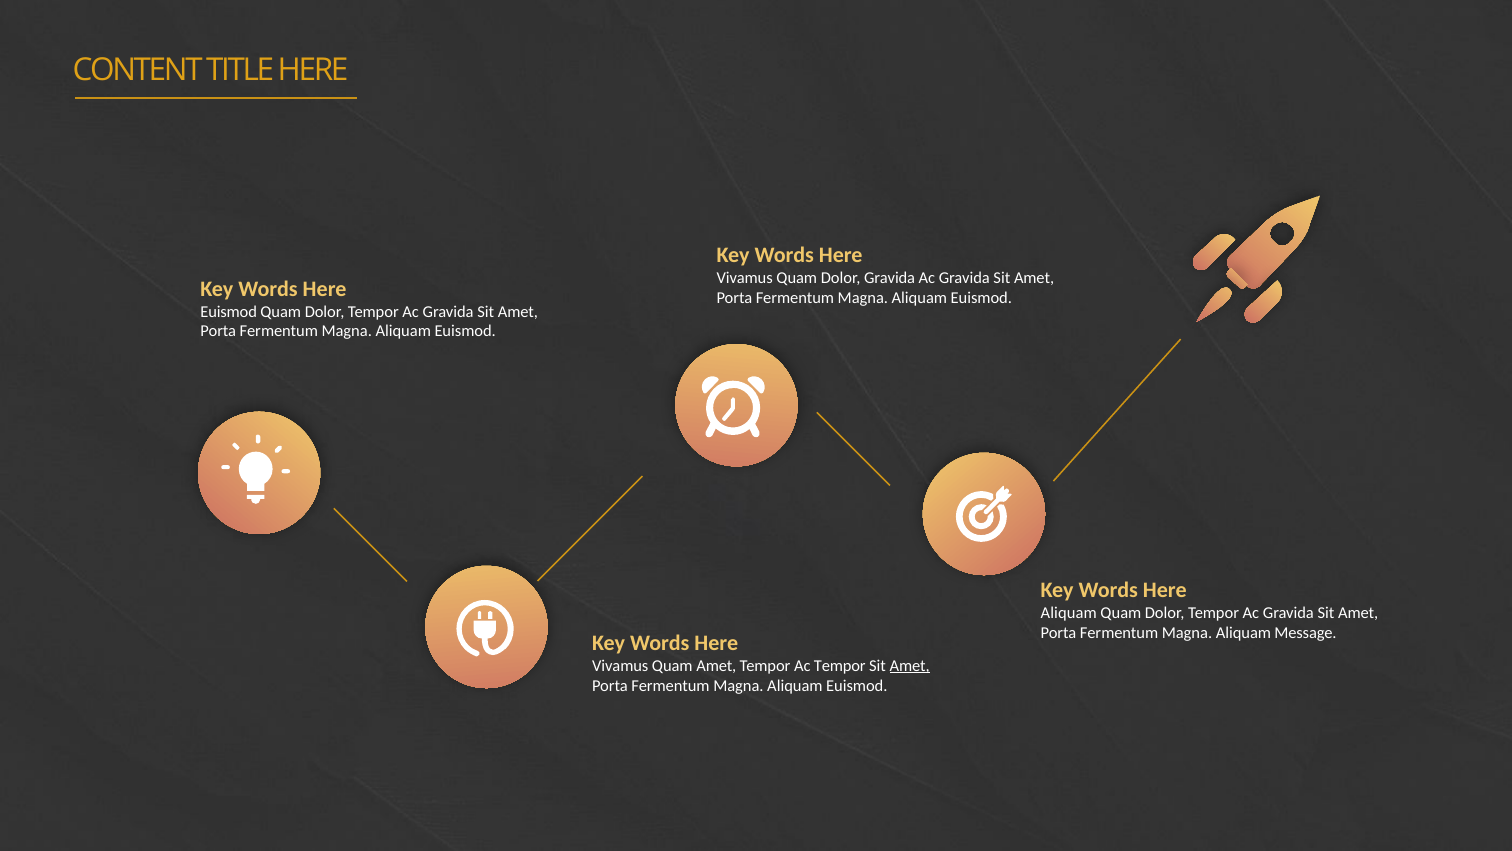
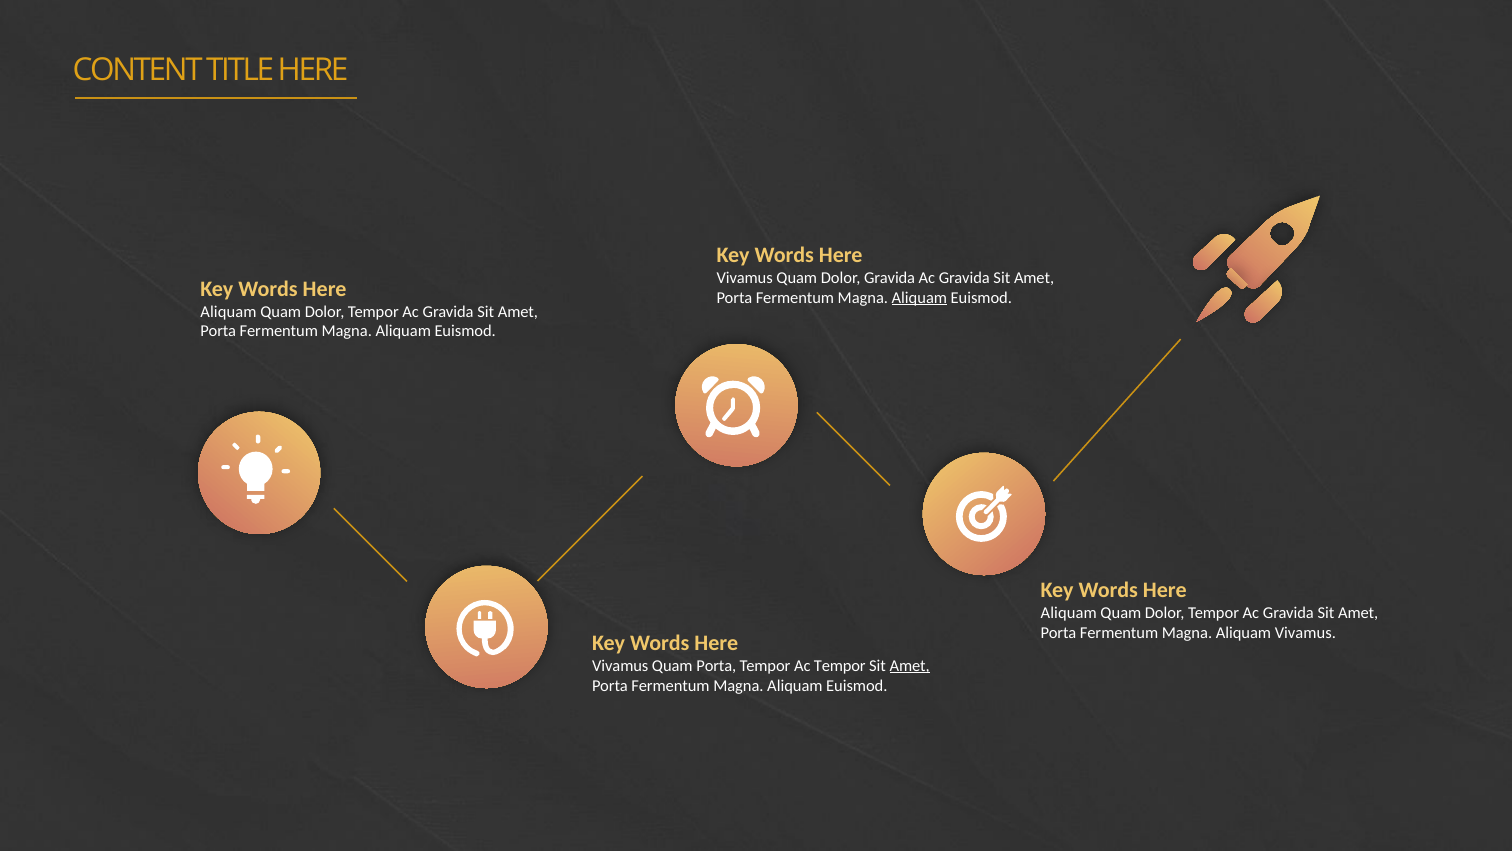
Aliquam underline: none -> present (919, 297)
Euismod: Euismod -> Aliquam (229, 311)
Aliquam Message: Message -> Vivamus (1305, 632)
Quam Amet: Amet -> Porta (716, 665)
